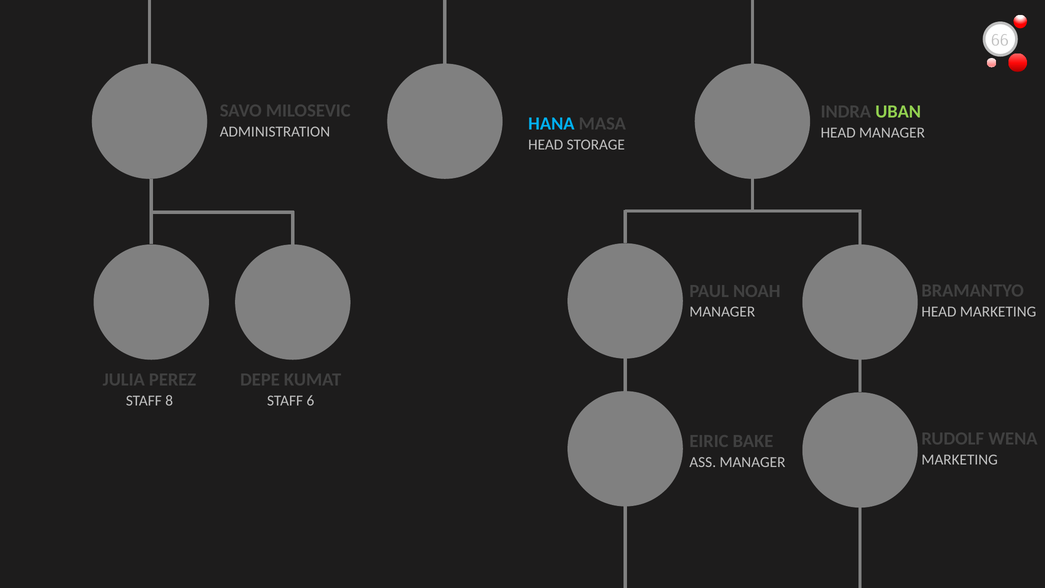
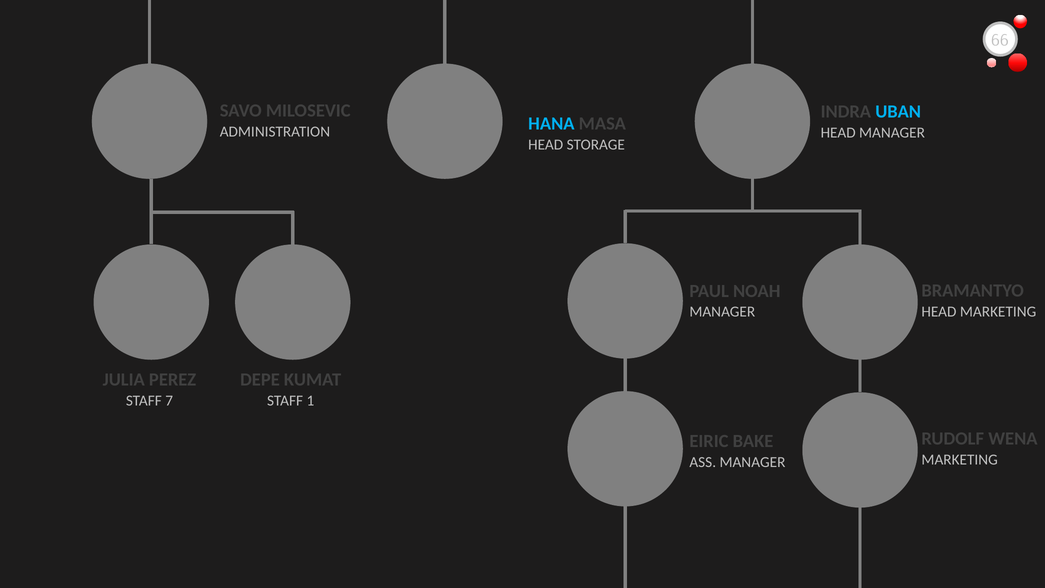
UBAN colour: light green -> light blue (898, 112)
8: 8 -> 7 (169, 401)
6: 6 -> 1 (310, 401)
